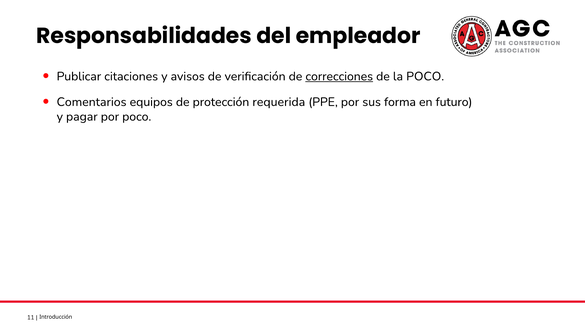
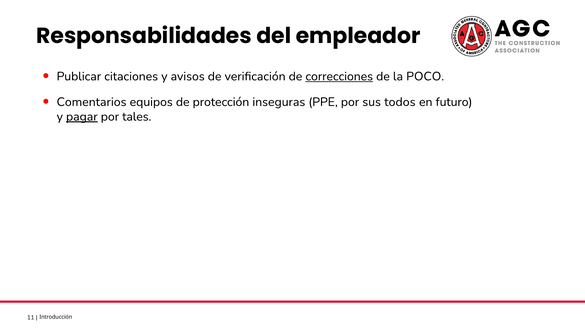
requerida: requerida -> inseguras (279, 102)
forma: forma -> todos (400, 102)
pagar underline: none -> present (82, 117)
por poco: poco -> tales (137, 117)
